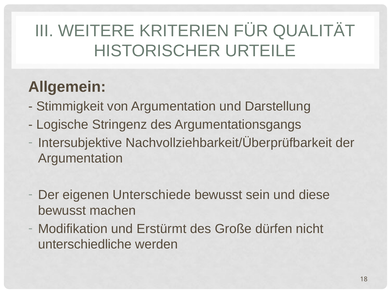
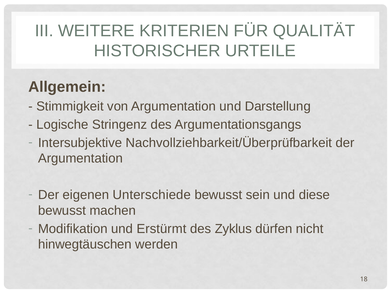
Große: Große -> Zyklus (233, 229)
unterschiedliche: unterschiedliche -> hinwegtäuschen (85, 245)
